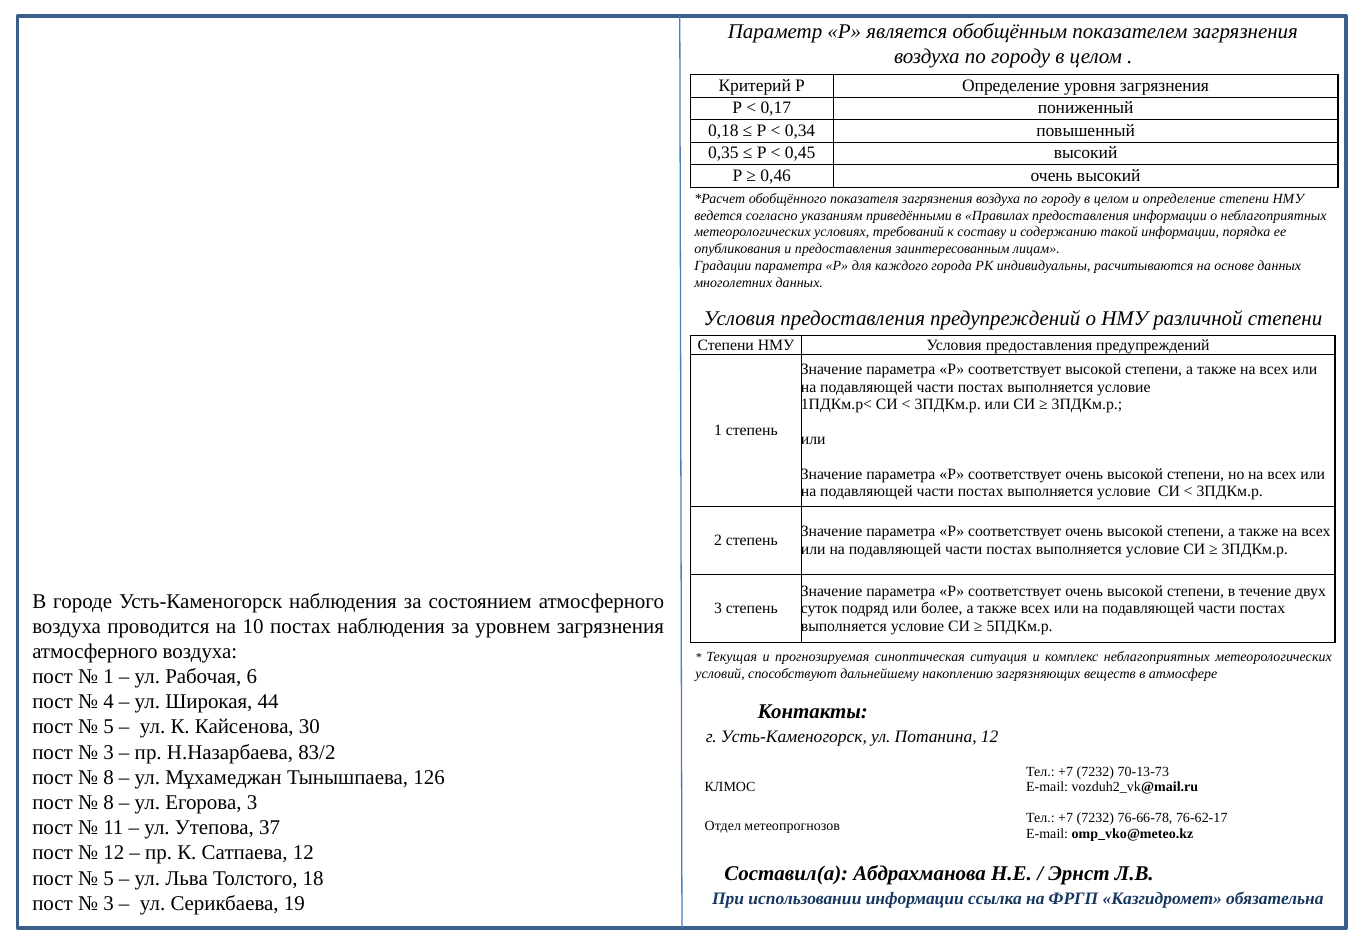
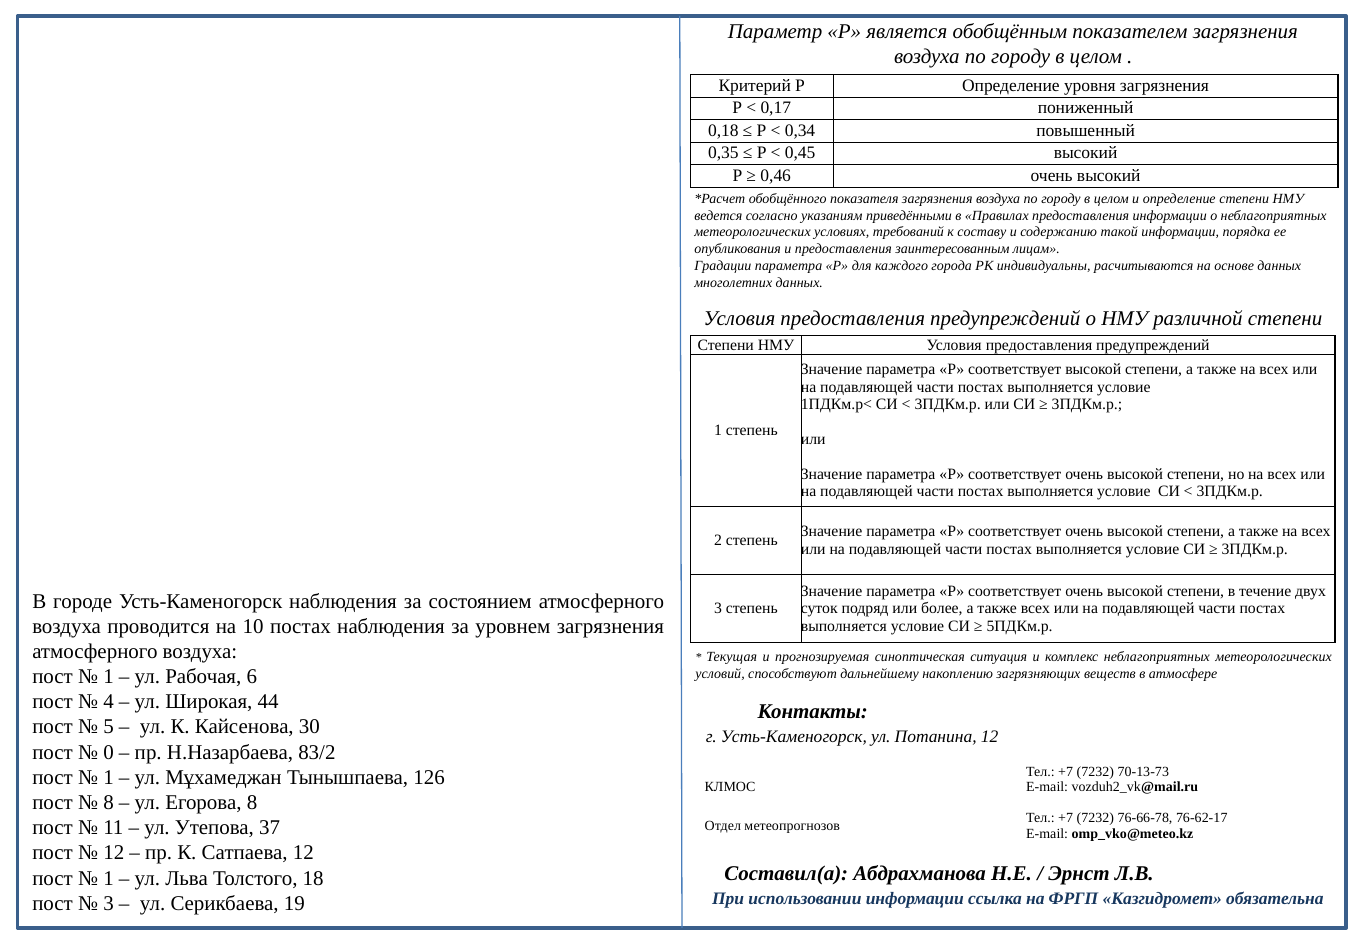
3: 3 -> 0 (109, 752)
8: 8 -> 1 (109, 778)
Егорова 3: 3 -> 8 (252, 803)
5: 5 -> 1 (109, 878)
